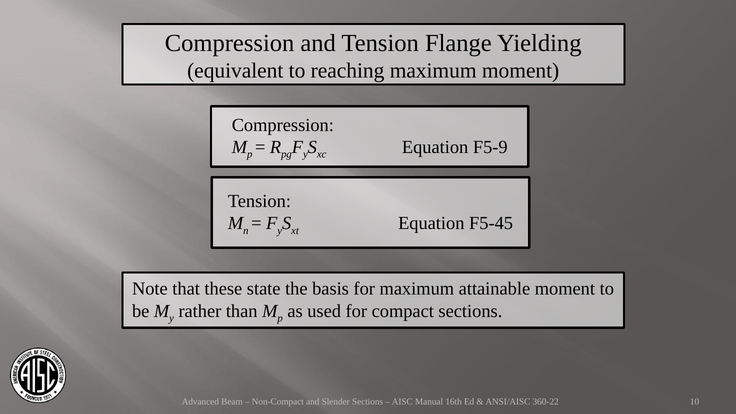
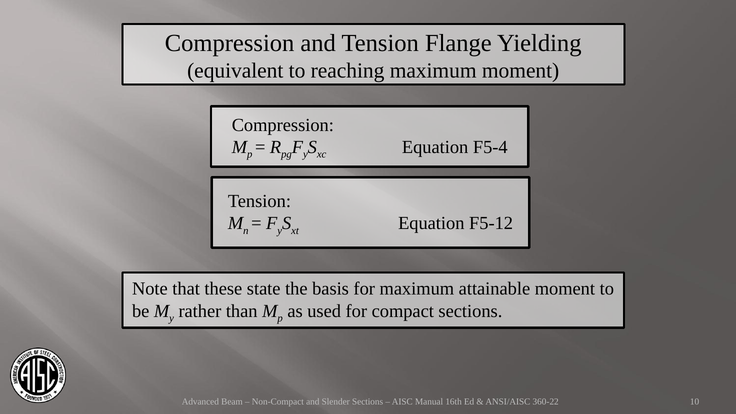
F5-9: F5-9 -> F5-4 (490, 147)
F5-45: F5-45 -> F5-12 (491, 223)
